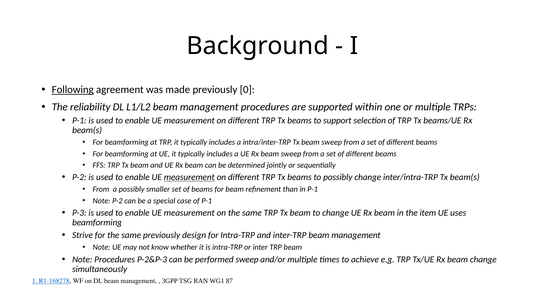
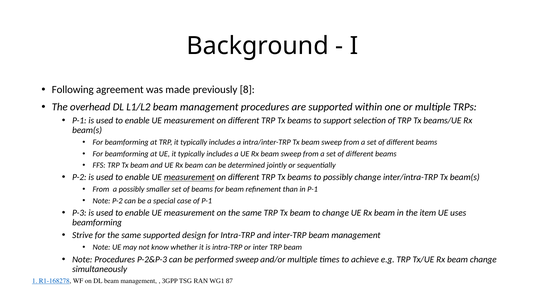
Following underline: present -> none (73, 89)
0: 0 -> 8 (247, 89)
reliability: reliability -> overhead (90, 107)
same previously: previously -> supported (162, 235)
